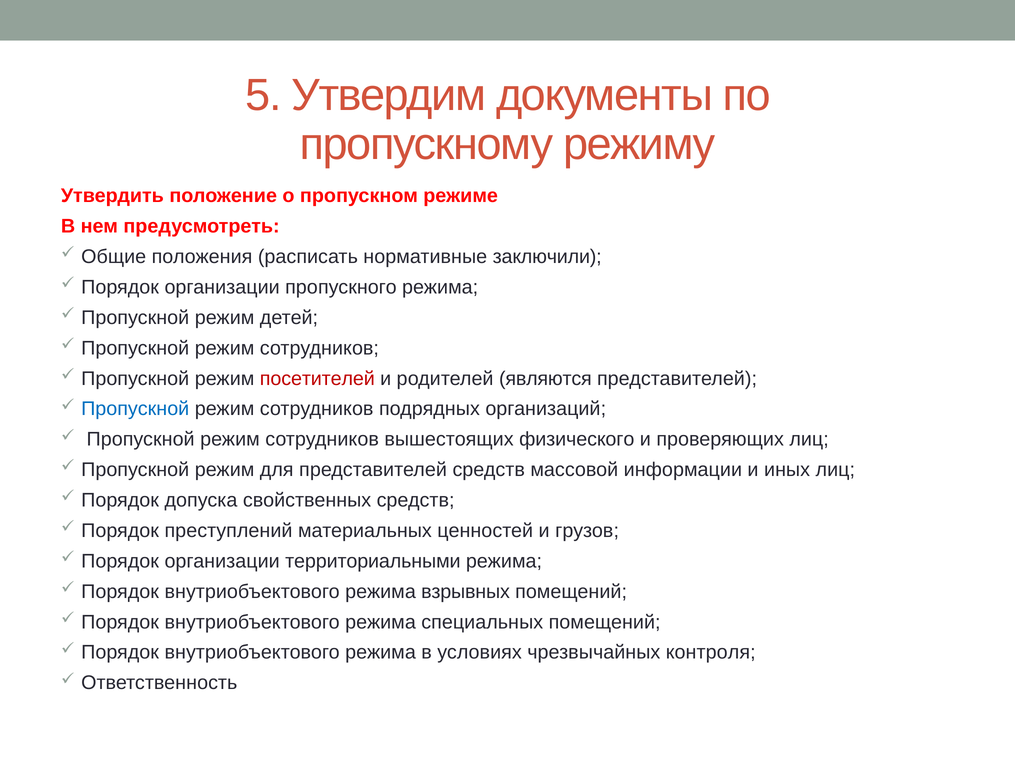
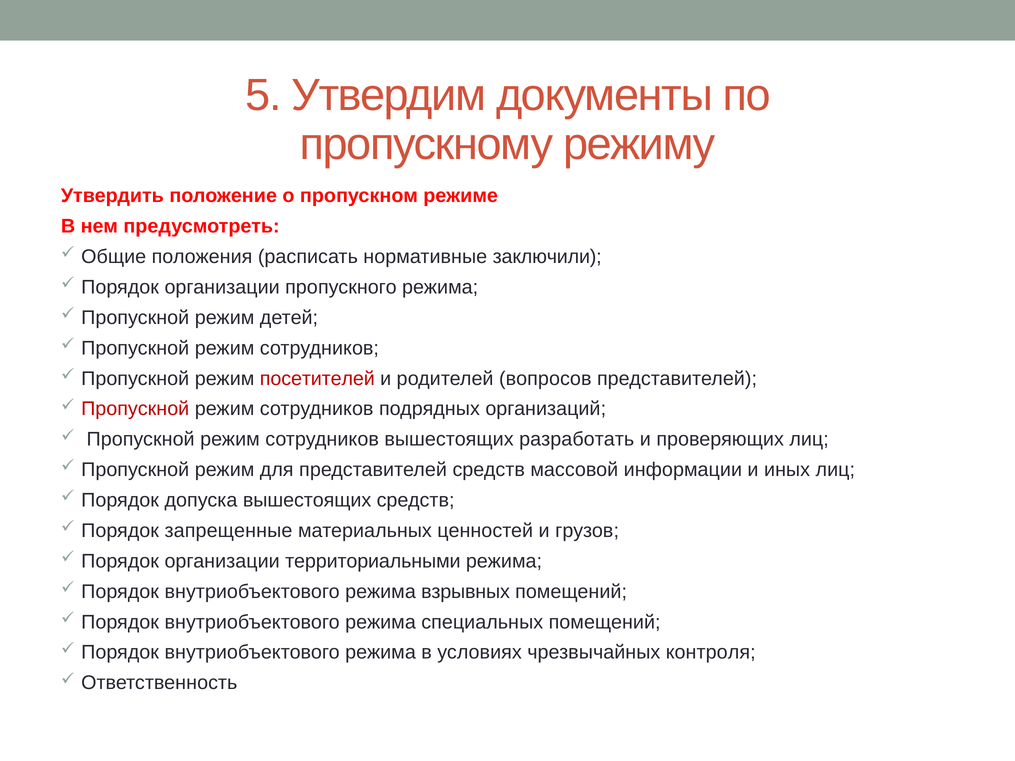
являются: являются -> вопросов (545, 379)
Пропускной colour: blue -> red (135, 409)
физического: физического -> разработать (577, 440)
допуска свойственных: свойственных -> вышестоящих (307, 500)
преступлений: преступлений -> запрещенные (228, 531)
